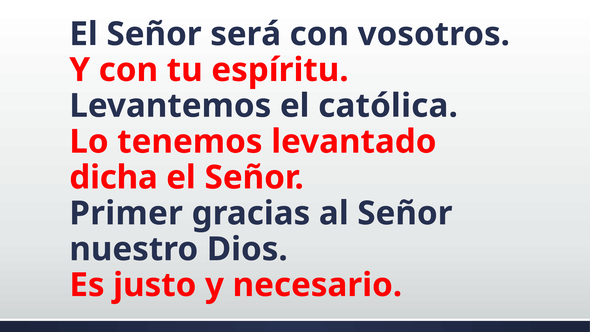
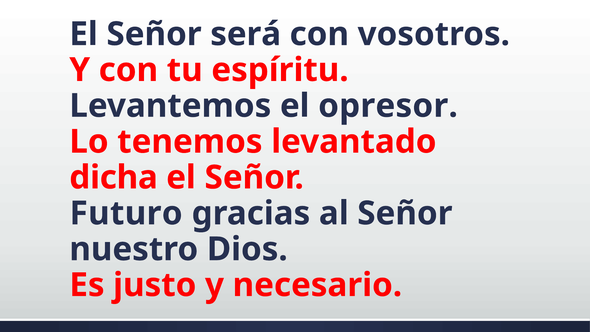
católica: católica -> opresor (388, 106)
Primer: Primer -> Futuro (126, 213)
